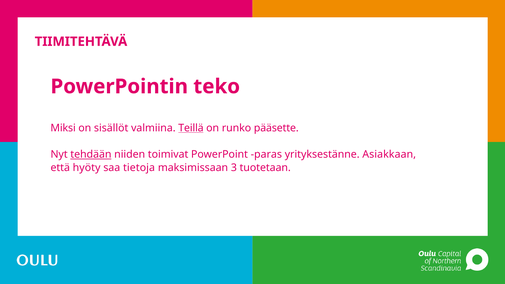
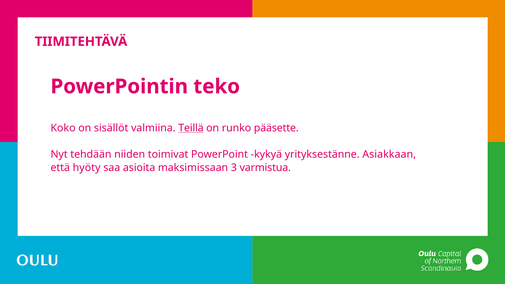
Miksi: Miksi -> Koko (63, 128)
tehdään underline: present -> none (91, 155)
paras: paras -> kykyä (266, 155)
tietoja: tietoja -> asioita (139, 168)
tuotetaan: tuotetaan -> varmistua (265, 168)
